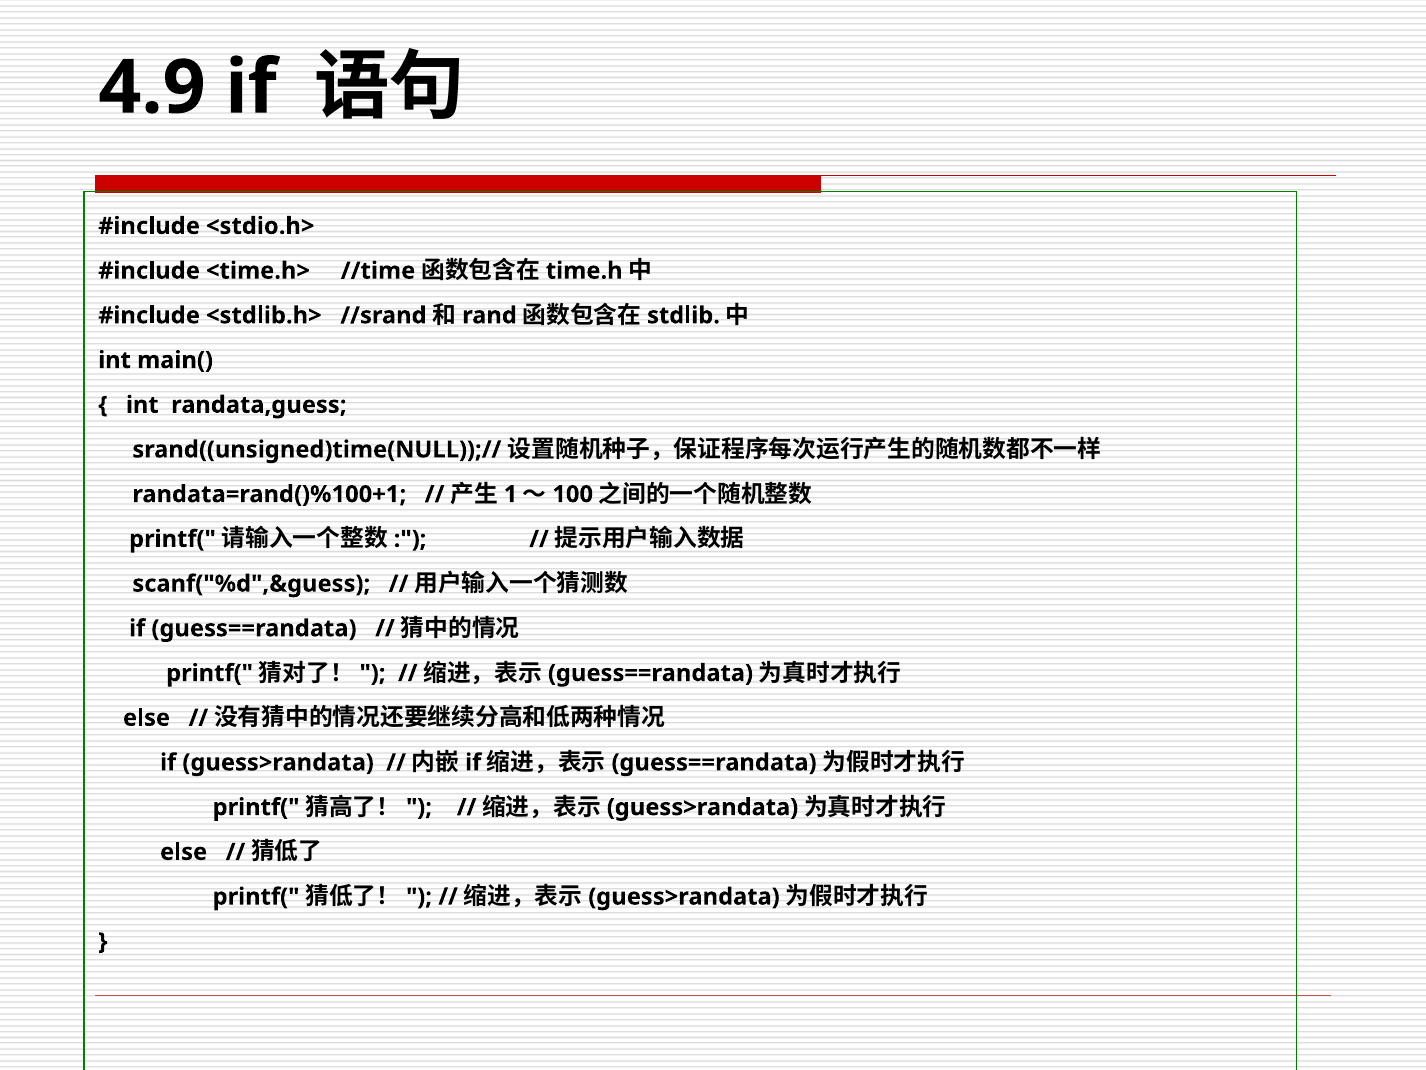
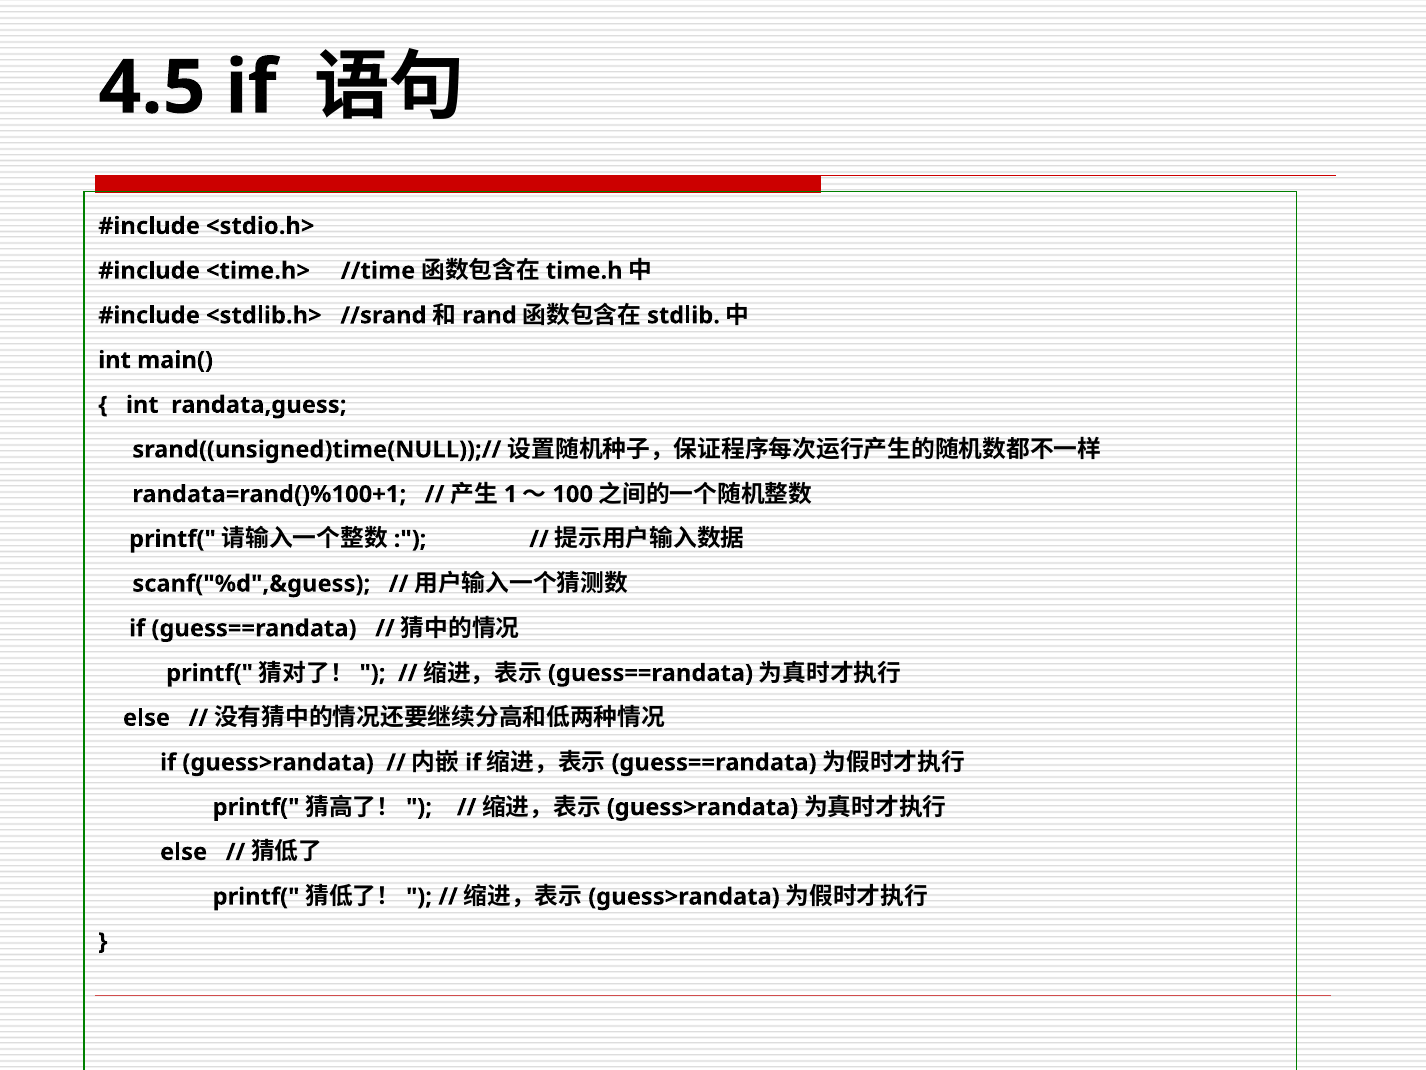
4.9: 4.9 -> 4.5 (152, 88)
